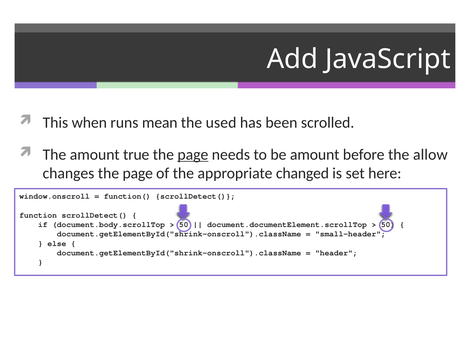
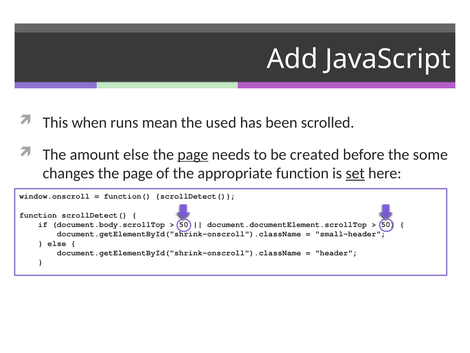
amount true: true -> else (136, 154)
be amount: amount -> created (315, 154)
allow: allow -> some (430, 154)
appropriate changed: changed -> function (302, 173)
set underline: none -> present (355, 173)
